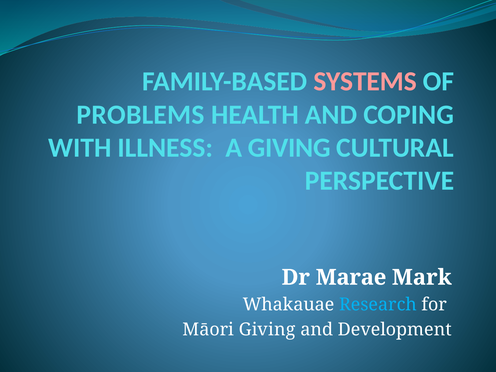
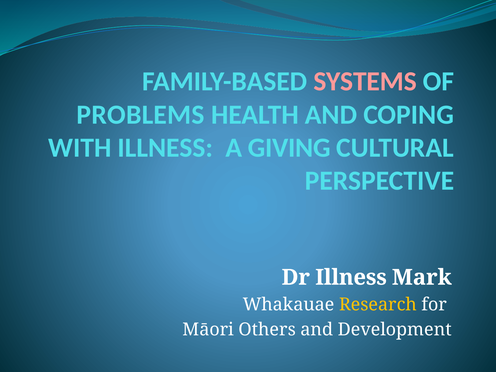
Dr Marae: Marae -> Illness (351, 277)
Research colour: light blue -> yellow (378, 305)
Māori Giving: Giving -> Others (267, 330)
